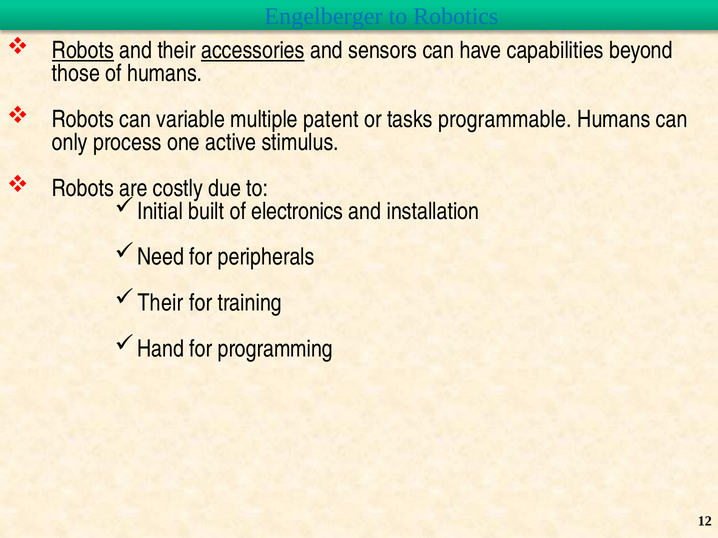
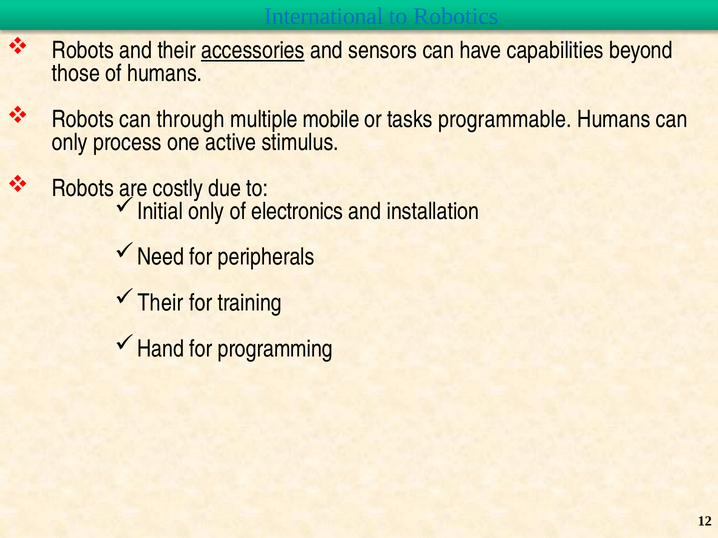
Engelberger: Engelberger -> International (324, 16)
Robots underline: present -> none (83, 51)
variable: variable -> through (191, 120)
patent: patent -> mobile (331, 120)
Initial built: built -> only (206, 211)
